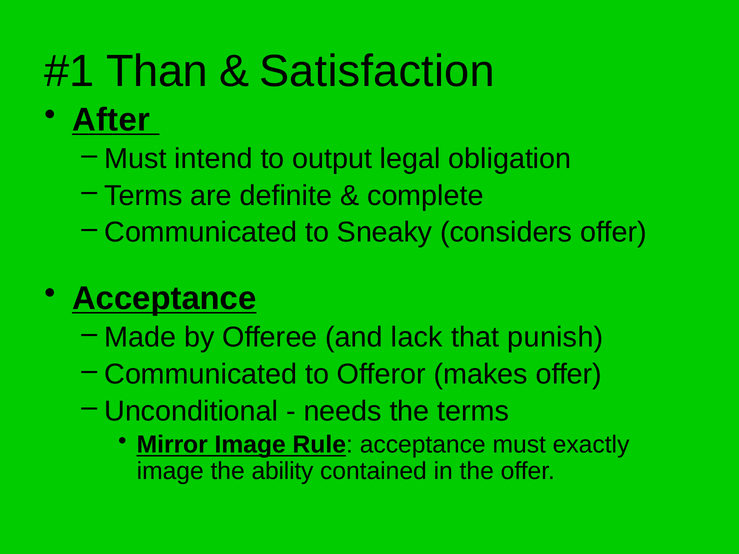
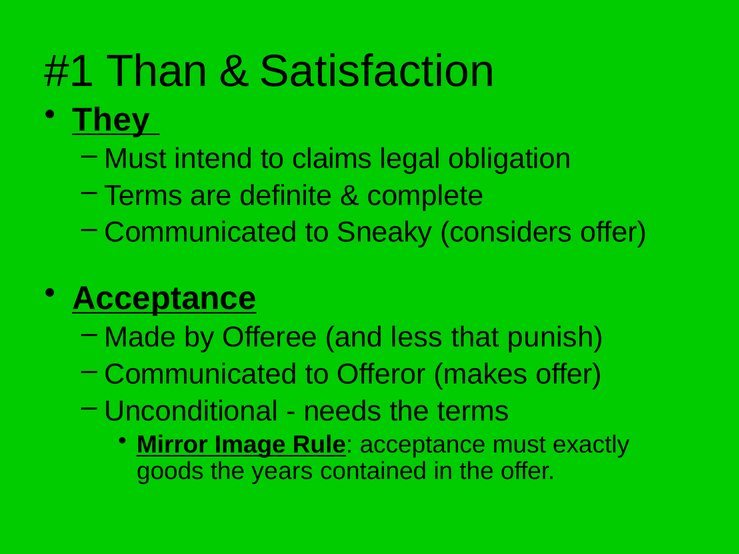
After: After -> They (111, 120)
output: output -> claims (332, 159)
lack: lack -> less (417, 338)
image: image -> goods (170, 472)
ability: ability -> years (282, 472)
